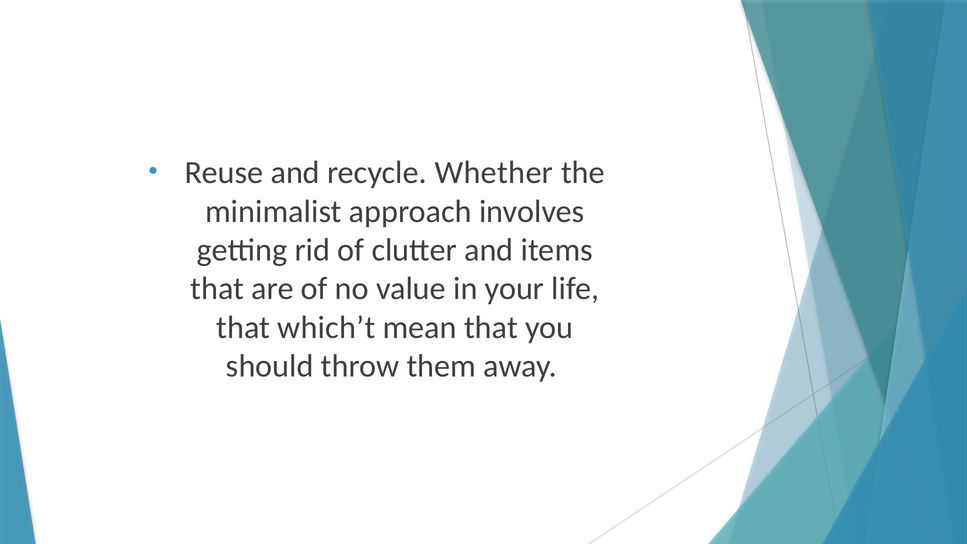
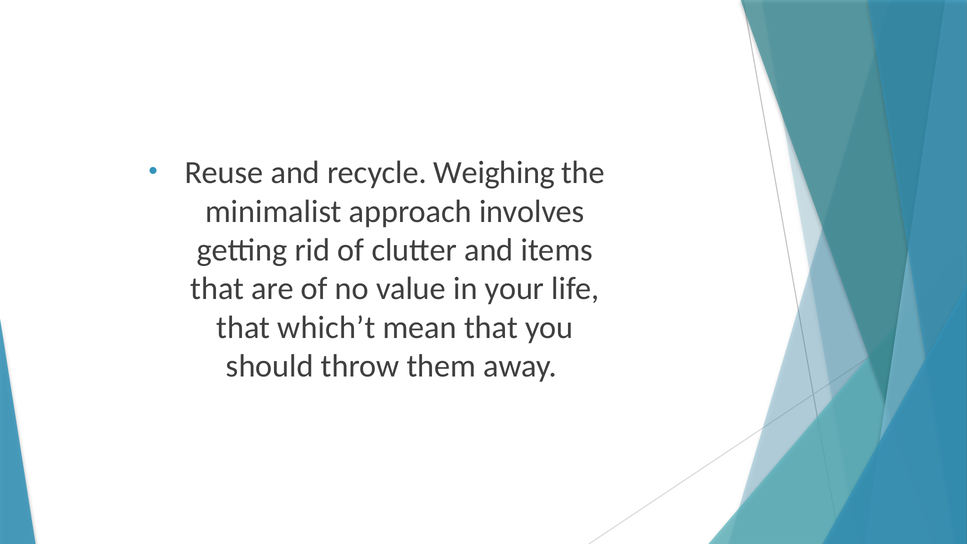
Whether: Whether -> Weighing (494, 173)
